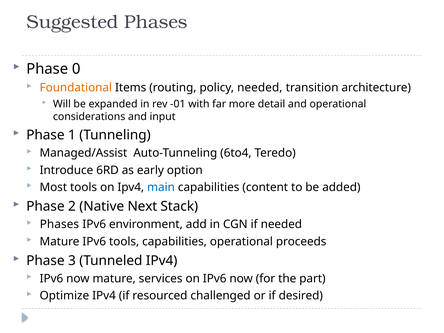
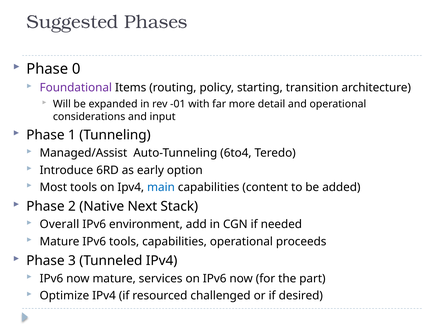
Foundational colour: orange -> purple (76, 88)
policy needed: needed -> starting (260, 88)
Phases: Phases -> Overall (59, 224)
